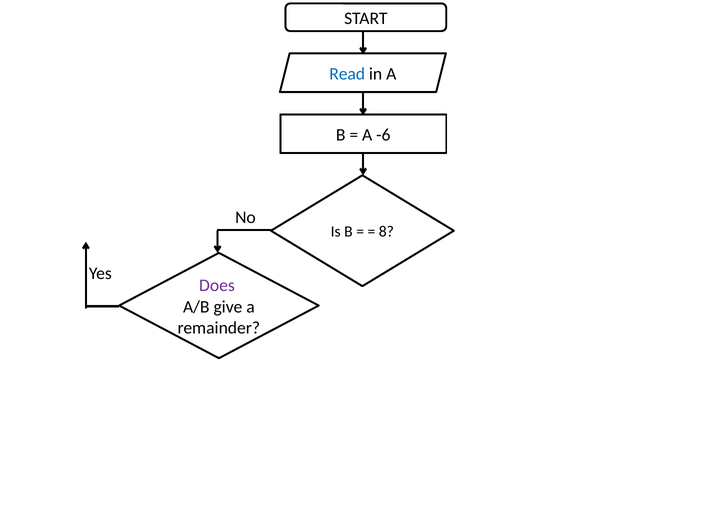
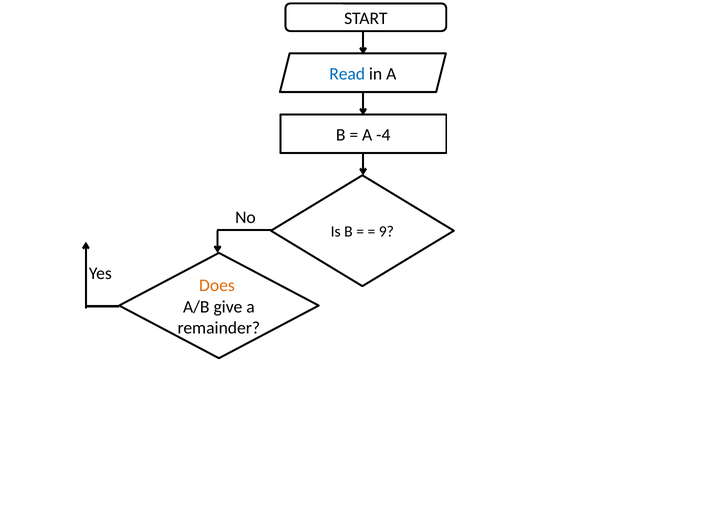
-6: -6 -> -4 (383, 135)
8: 8 -> 9 (386, 232)
Does colour: purple -> orange (217, 286)
